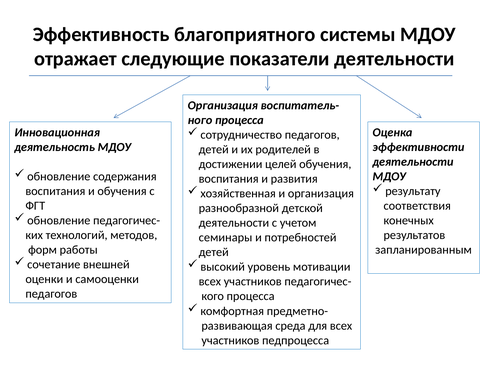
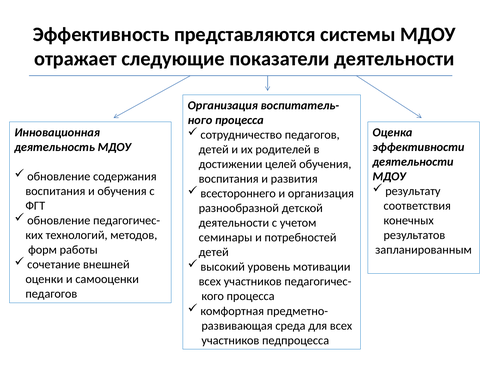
благоприятного: благоприятного -> представляются (245, 34)
хозяйственная: хозяйственная -> всестороннего (238, 193)
